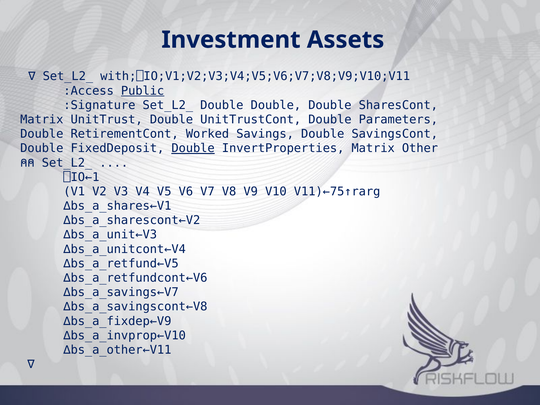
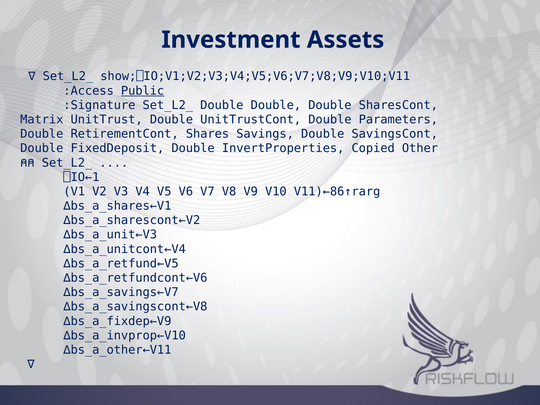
with;⎕IO;V1;V2;V3;V4;V5;V6;V7;V8;V9;V10;V11: with;⎕IO;V1;V2;V3;V4;V5;V6;V7;V8;V9;V10;V11 -> show;⎕IO;V1;V2;V3;V4;V5;V6;V7;V8;V9;V10;V11 (255, 76)
Worked: Worked -> Shares (207, 134)
Double underline: present -> none (193, 148)
InvertProperties Matrix: Matrix -> Copied (373, 148)
V11)←75↑rarg: V11)←75↑rarg -> V11)←86↑rarg (337, 192)
